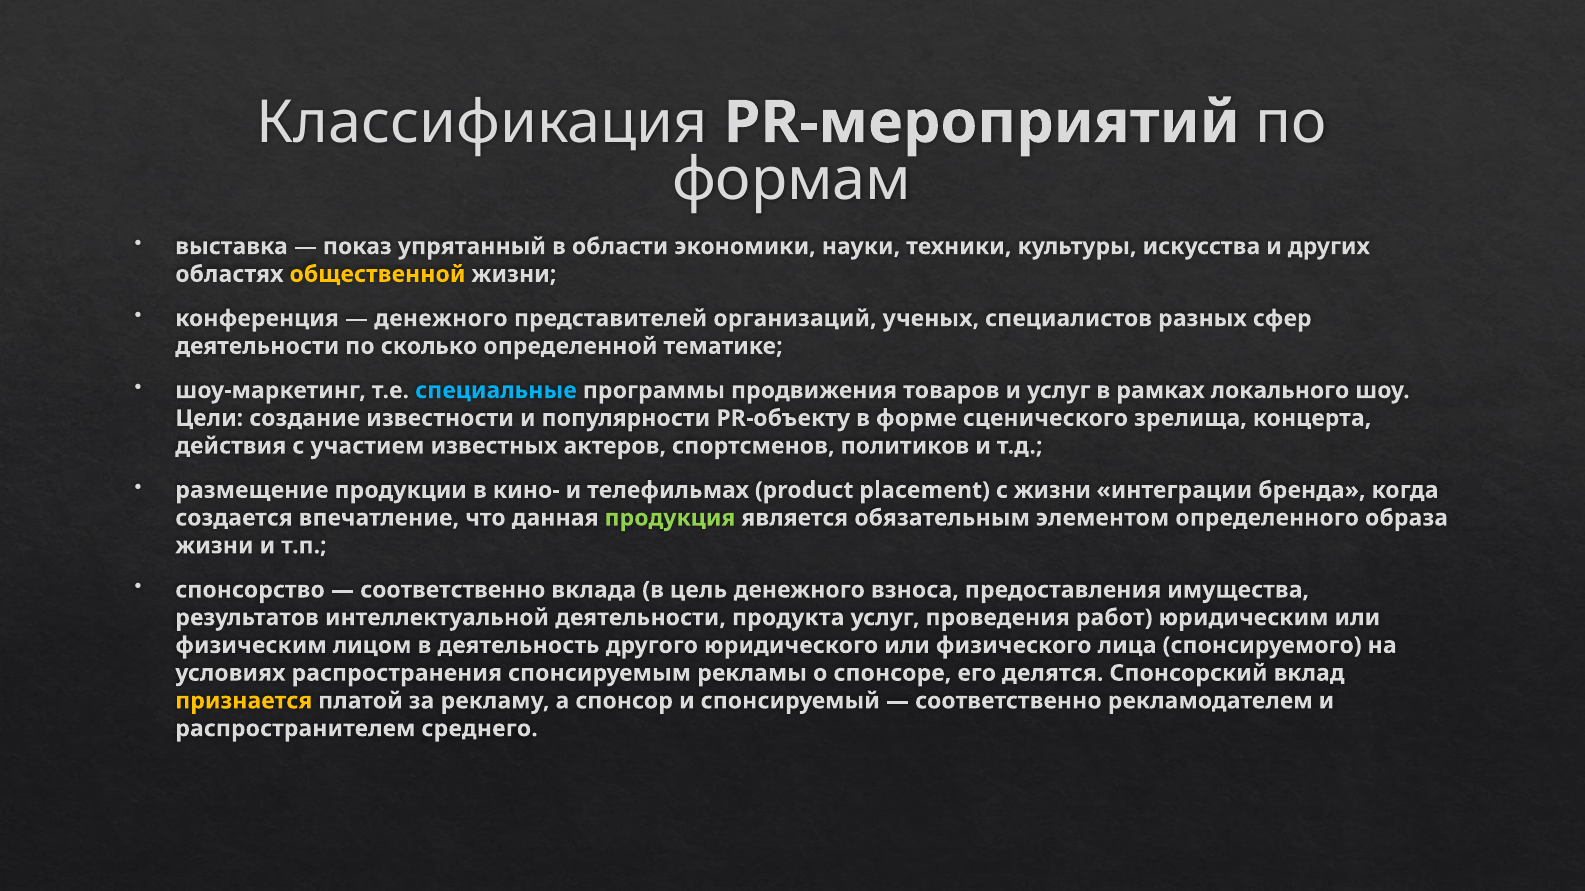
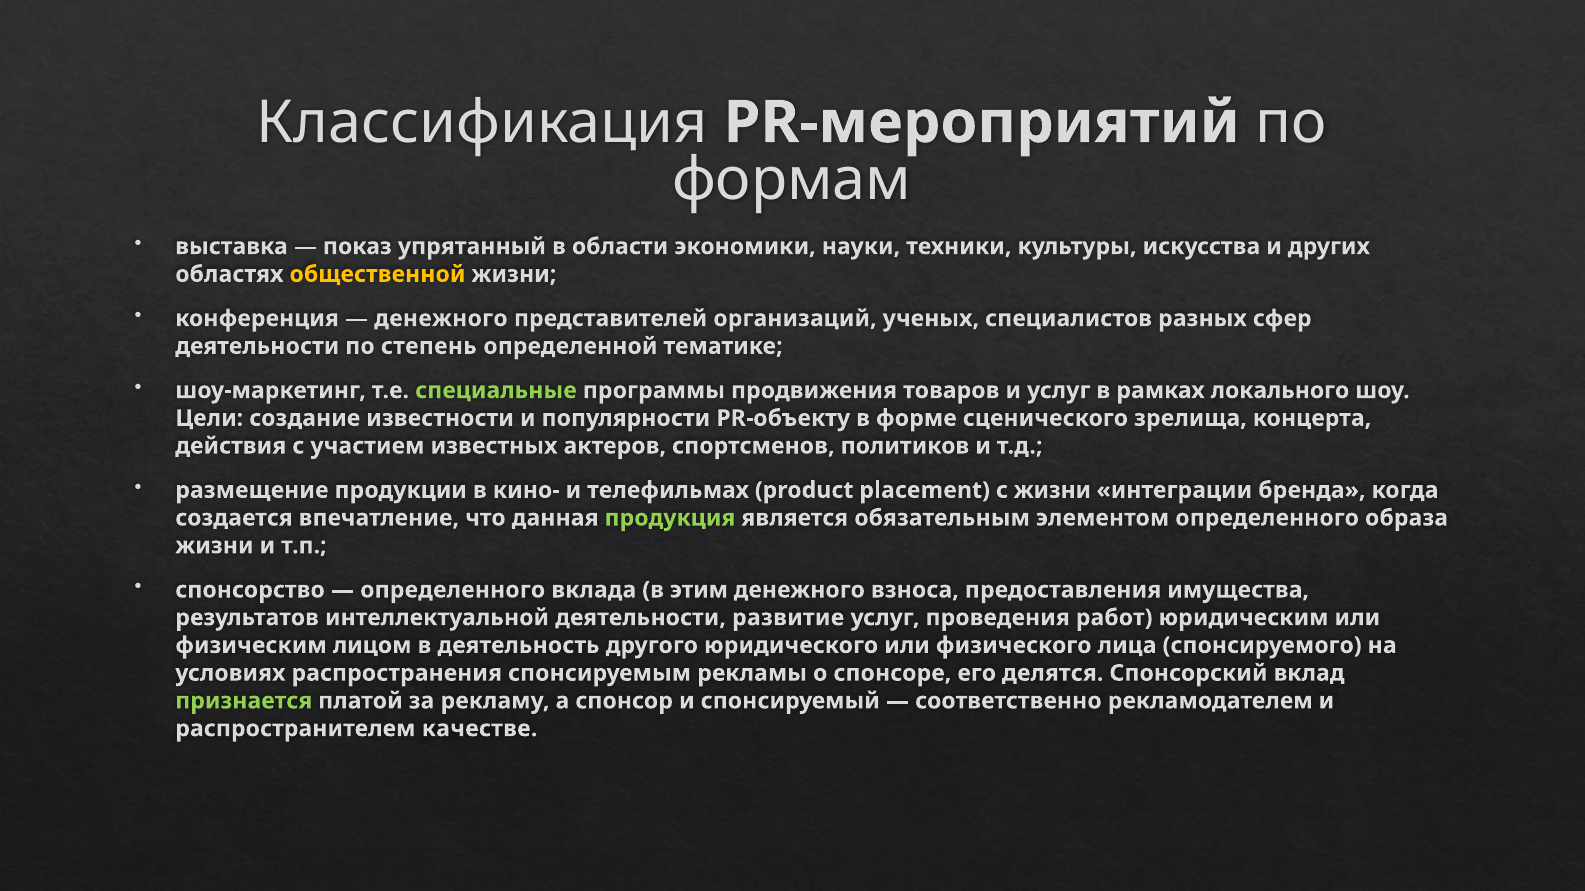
сколько: сколько -> степень (429, 346)
специальные colour: light blue -> light green (496, 391)
соответственно: соответственно -> определенного (453, 590)
цель: цель -> этим (699, 590)
продукта: продукта -> развитие (788, 618)
признается colour: yellow -> light green (244, 701)
среднего: среднего -> качестве (480, 729)
